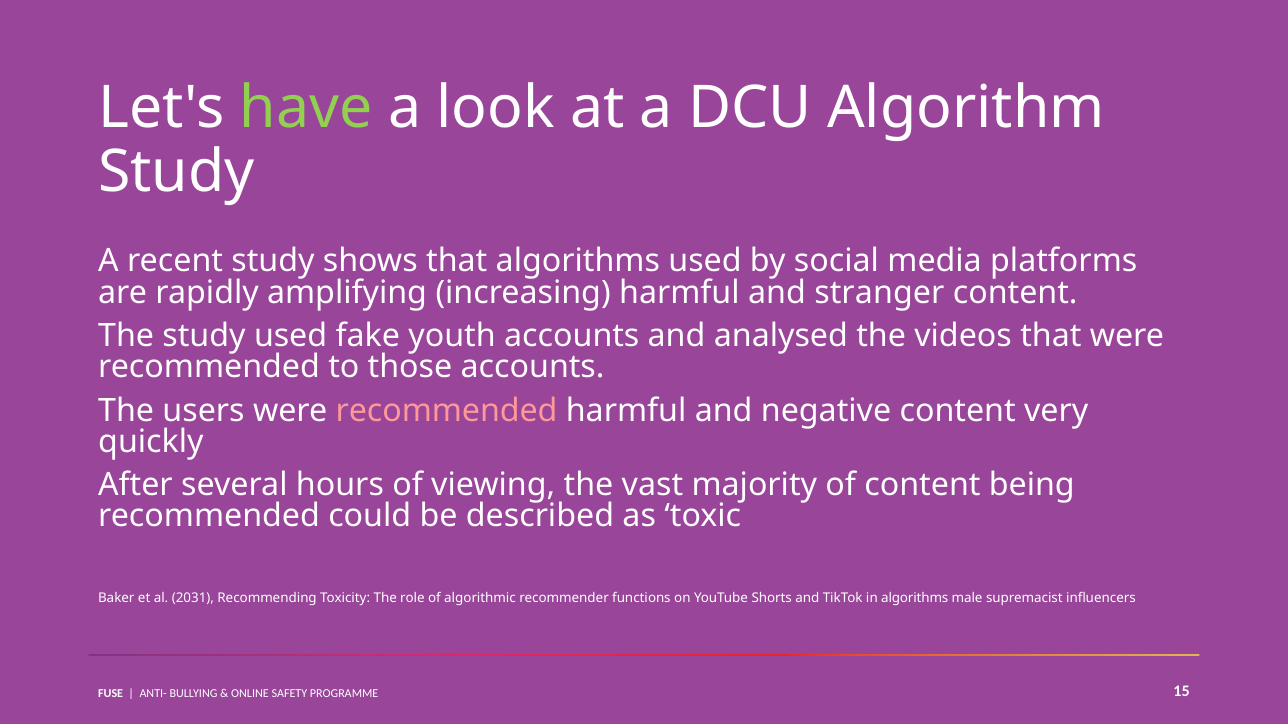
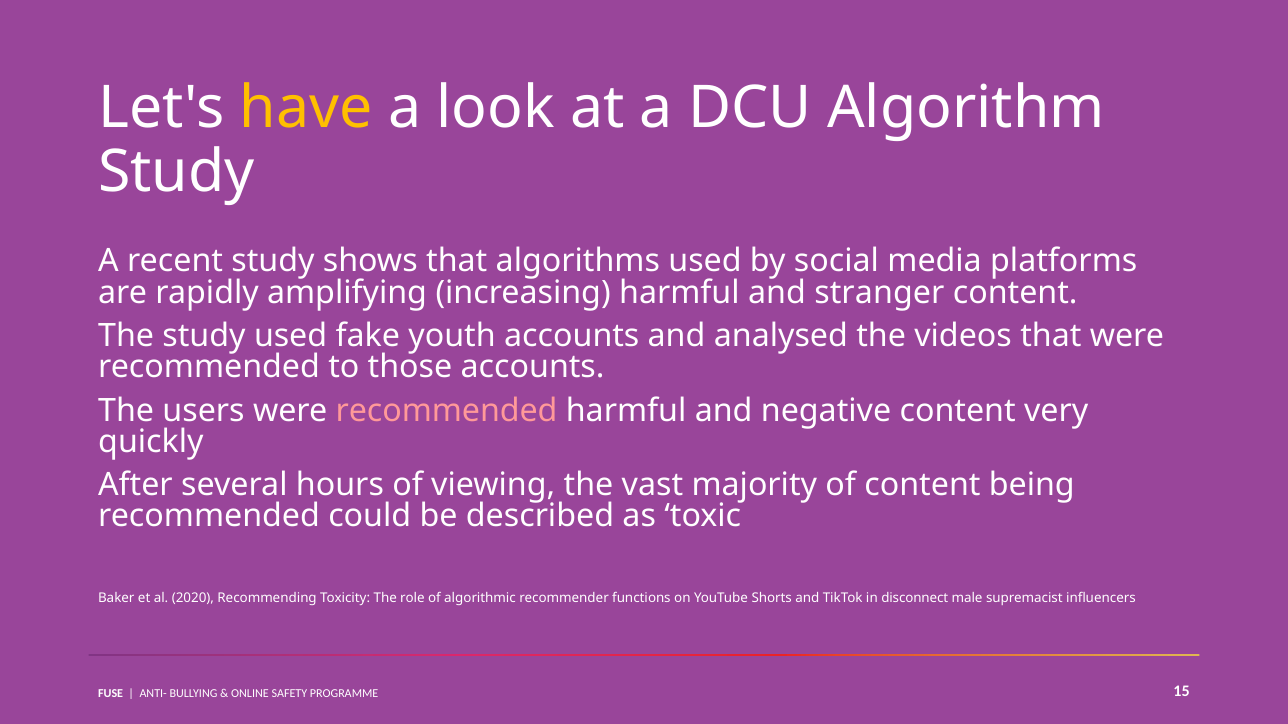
have colour: light green -> yellow (306, 109)
2031: 2031 -> 2020 (193, 598)
in algorithms: algorithms -> disconnect (915, 598)
